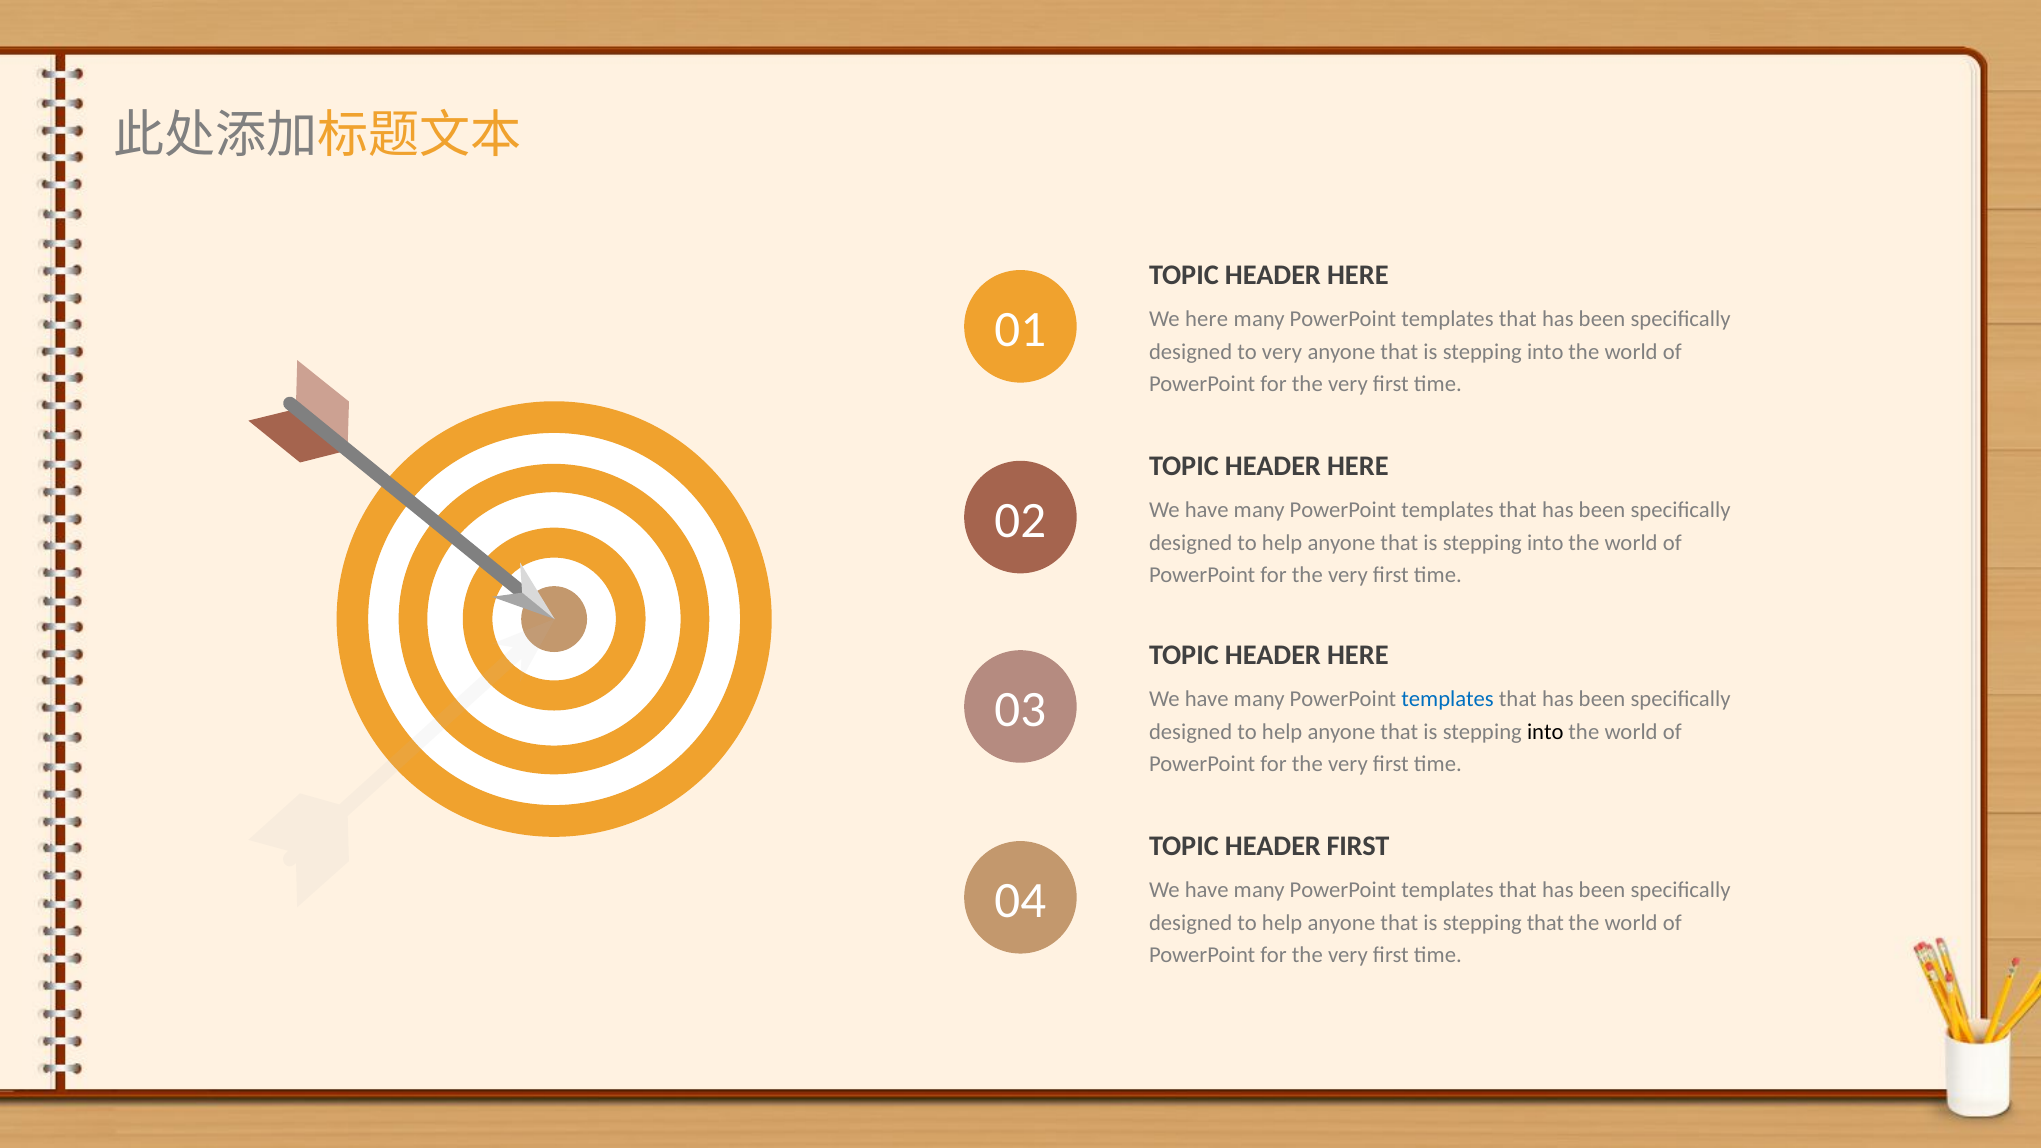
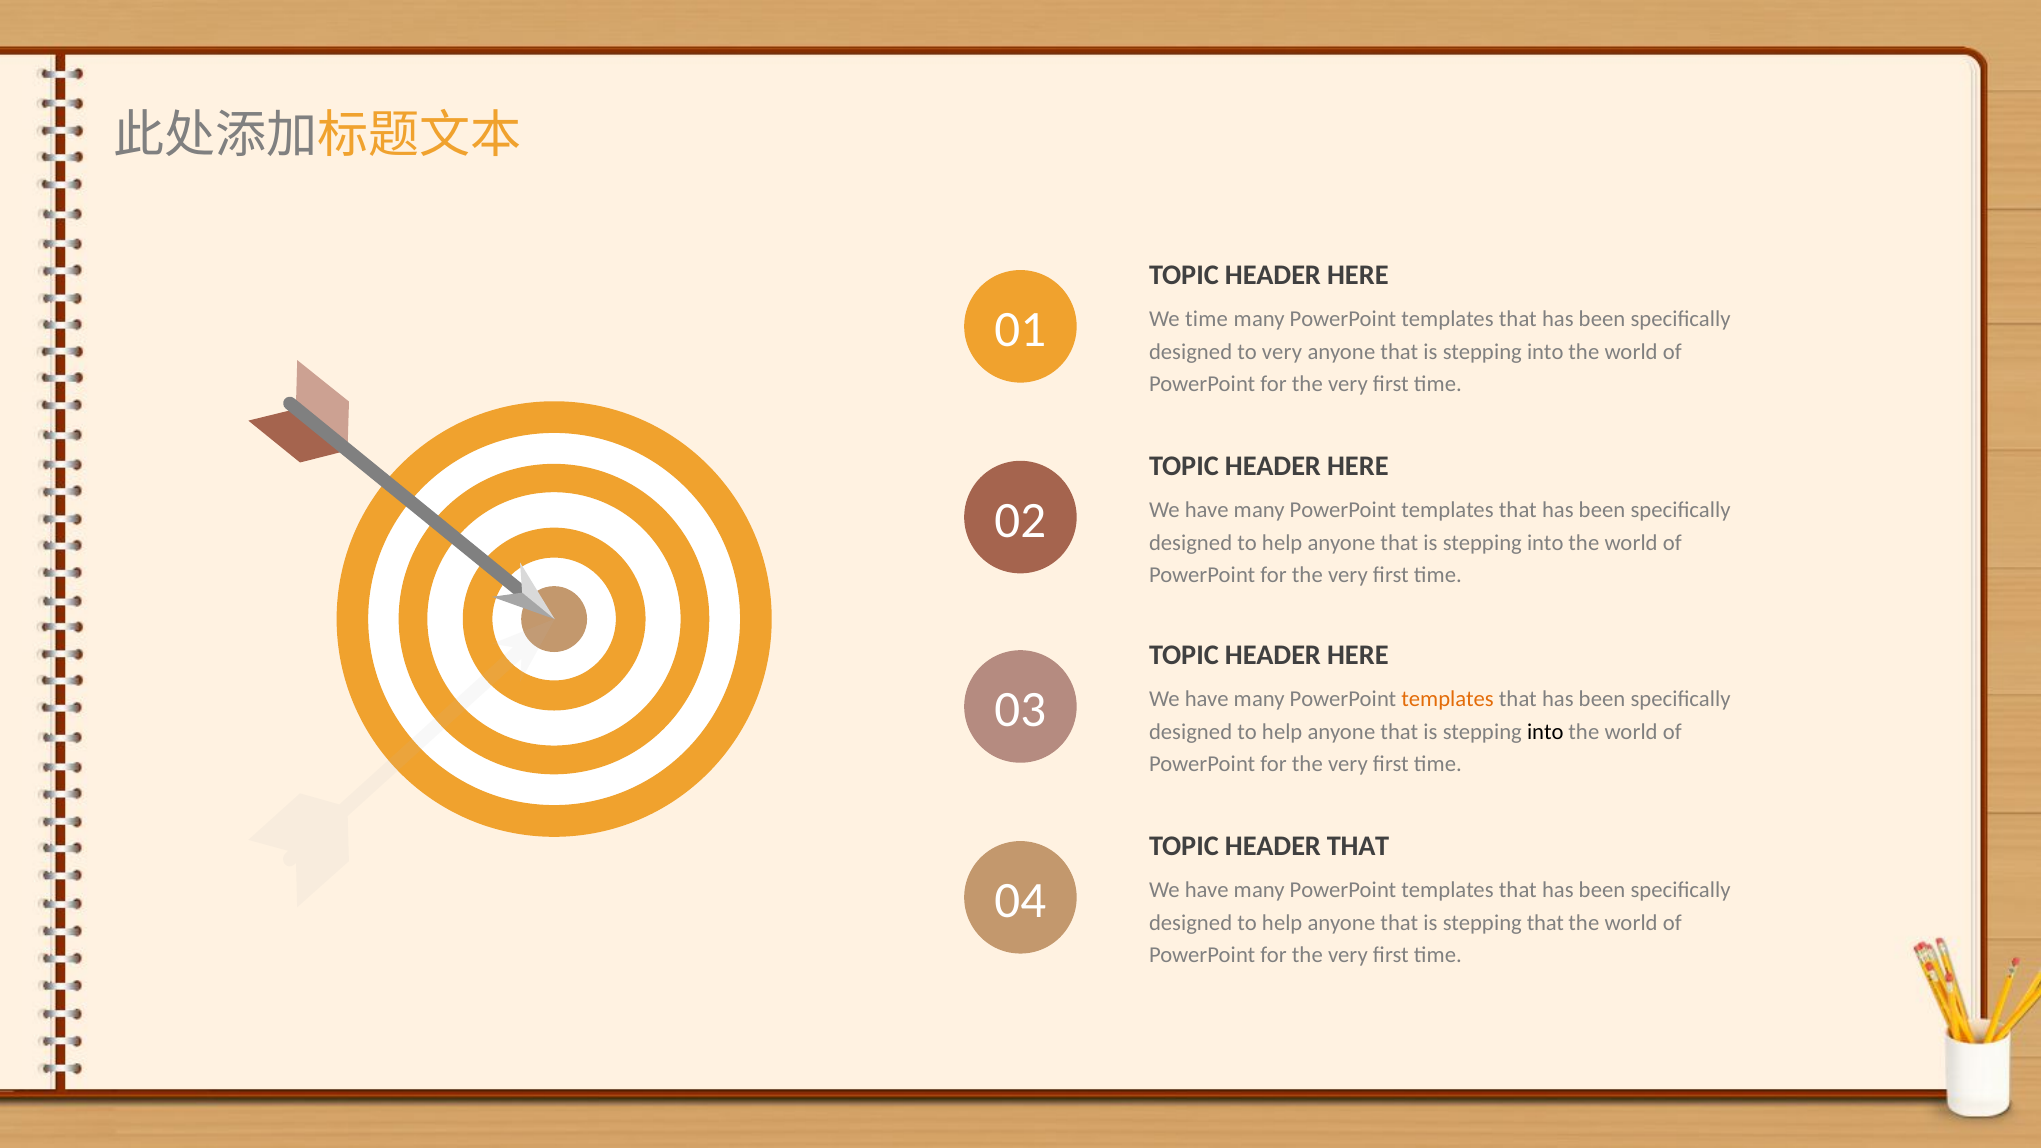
We here: here -> time (1207, 319)
templates colour: blue -> orange (1448, 699)
HEADER FIRST: FIRST -> THAT (1358, 846)
